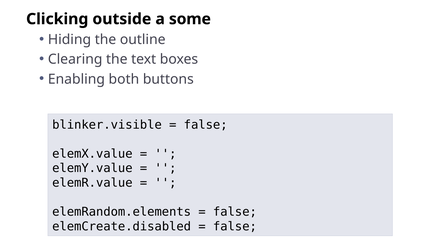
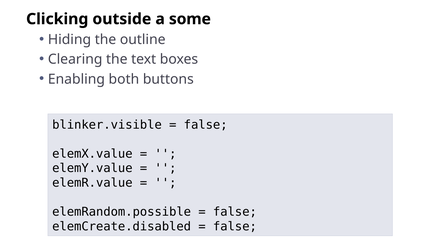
elemRandom.elements: elemRandom.elements -> elemRandom.possible (122, 212)
